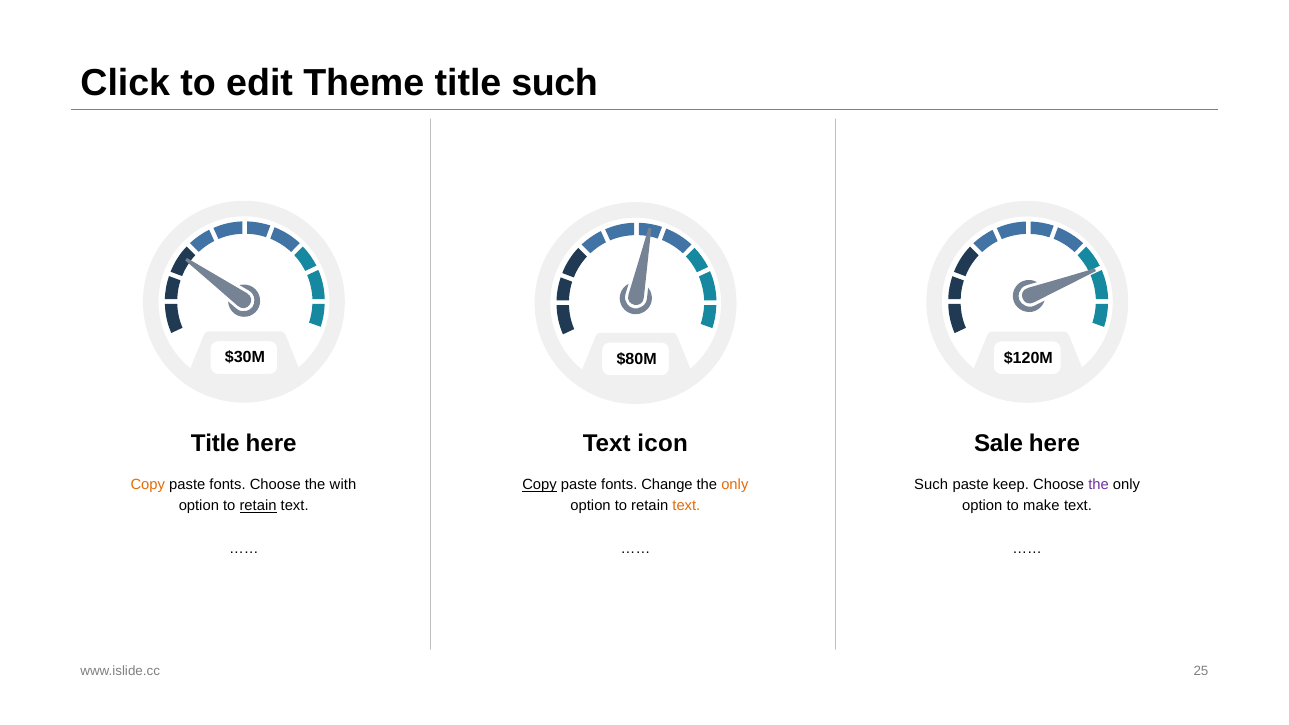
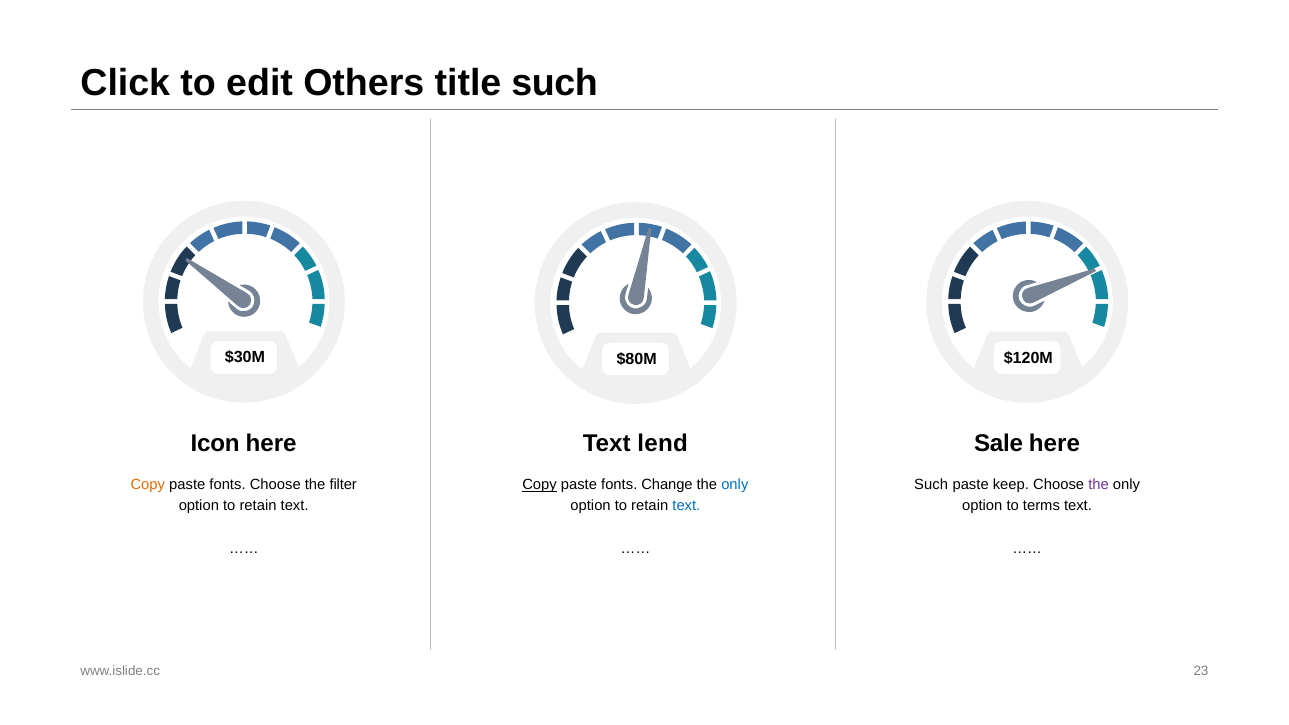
Theme: Theme -> Others (364, 83)
Title: Title -> Icon (215, 444)
icon: icon -> lend (663, 444)
with: with -> filter (343, 485)
only colour: orange -> blue (735, 485)
retain underline: present -> none (258, 506)
text colour: orange -> blue (686, 506)
make: make -> terms (1041, 506)
25: 25 -> 23 (1201, 672)
